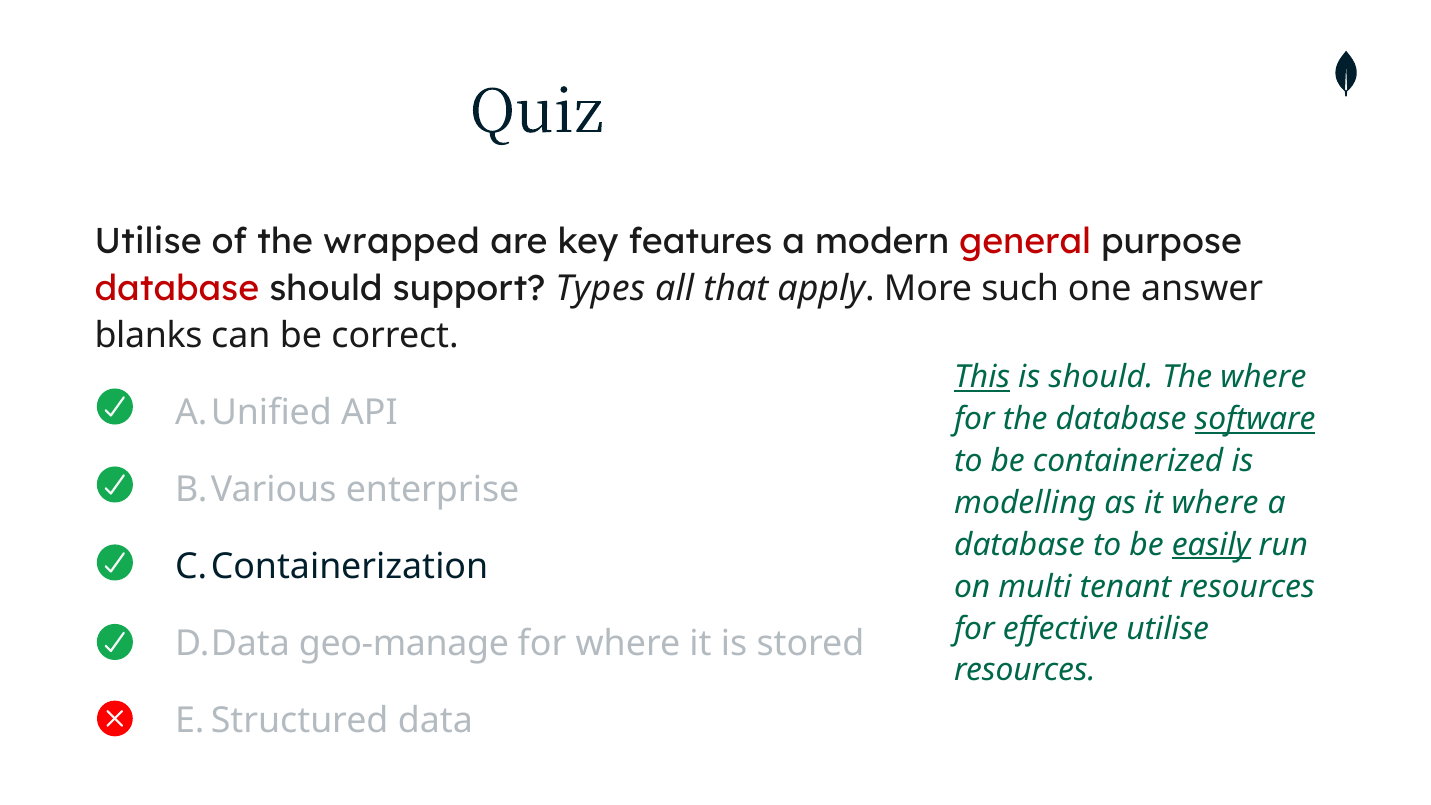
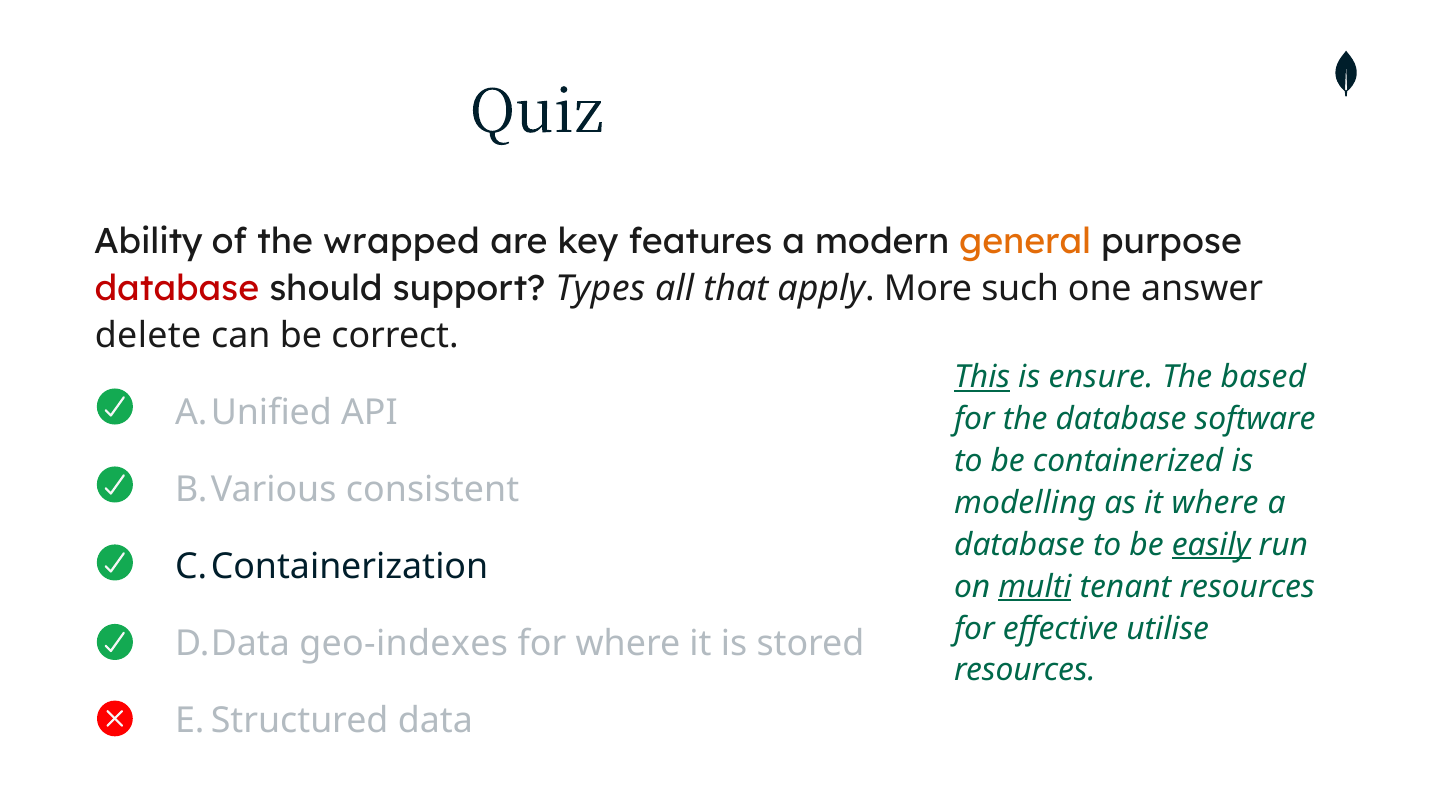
Utilise: Utilise -> Ability (148, 241)
general colour: red -> orange (1025, 241)
blanks: blanks -> delete (148, 336)
is should: should -> ensure (1101, 377)
The where: where -> based (1263, 377)
software underline: present -> none (1255, 419)
enterprise: enterprise -> consistent (433, 490)
multi underline: none -> present (1035, 587)
geo-manage: geo-manage -> geo-indexes (404, 644)
